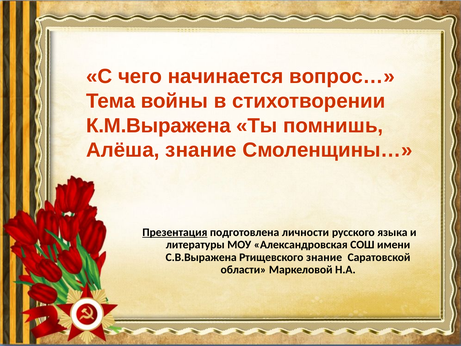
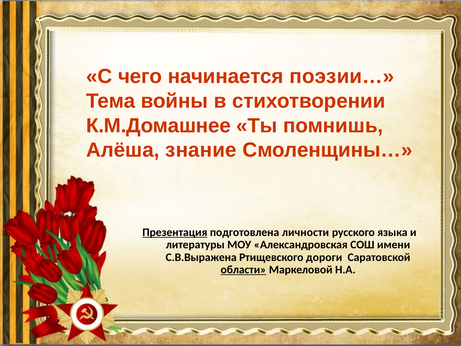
вопрос…: вопрос… -> поэзии… (342, 76)
К.М.Выражена: К.М.Выражена -> К.М.Домашнее (158, 126)
Ртищевского знание: знание -> дороги (324, 257)
области underline: none -> present (243, 270)
